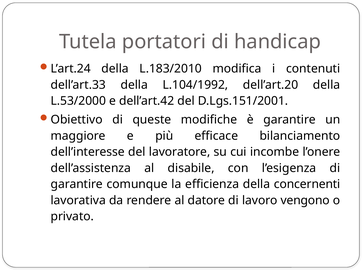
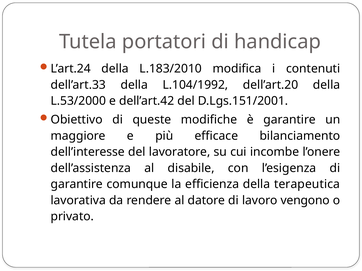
concernenti: concernenti -> terapeutica (307, 185)
